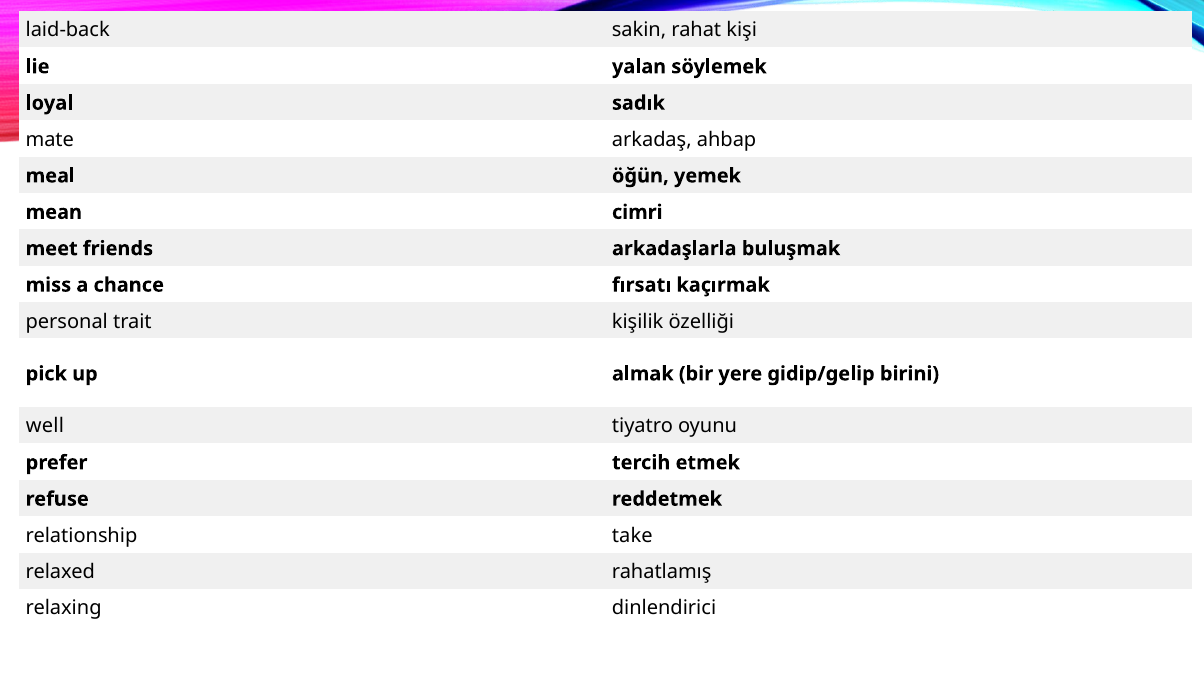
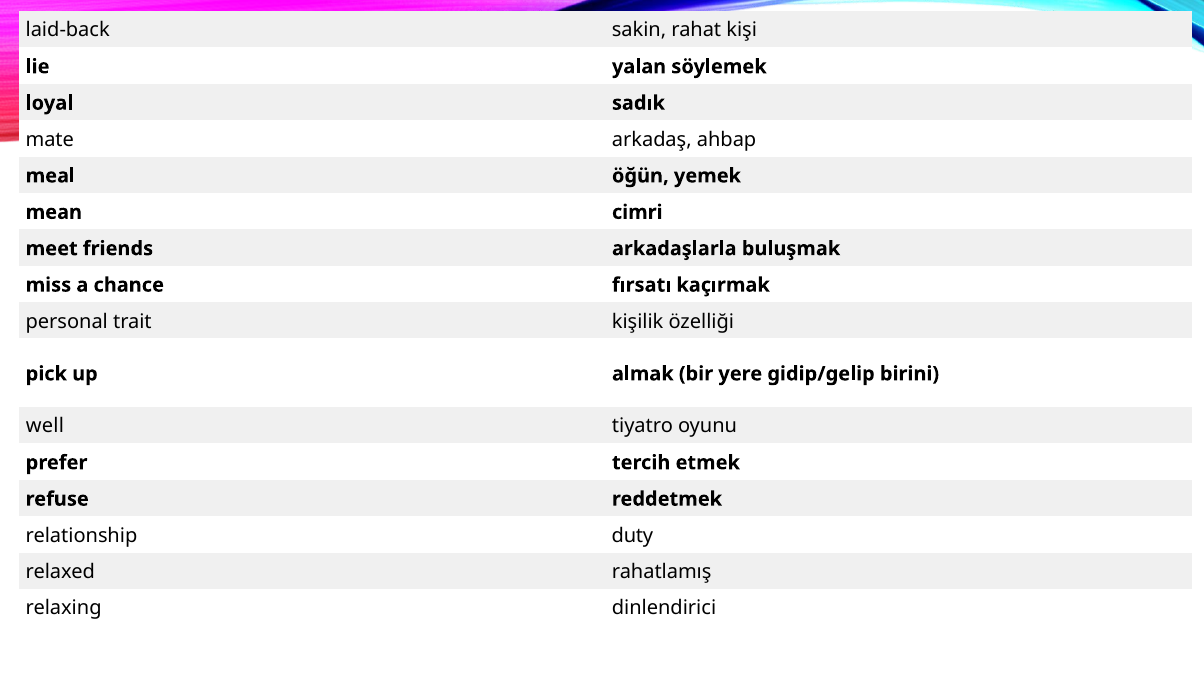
take: take -> duty (632, 536)
